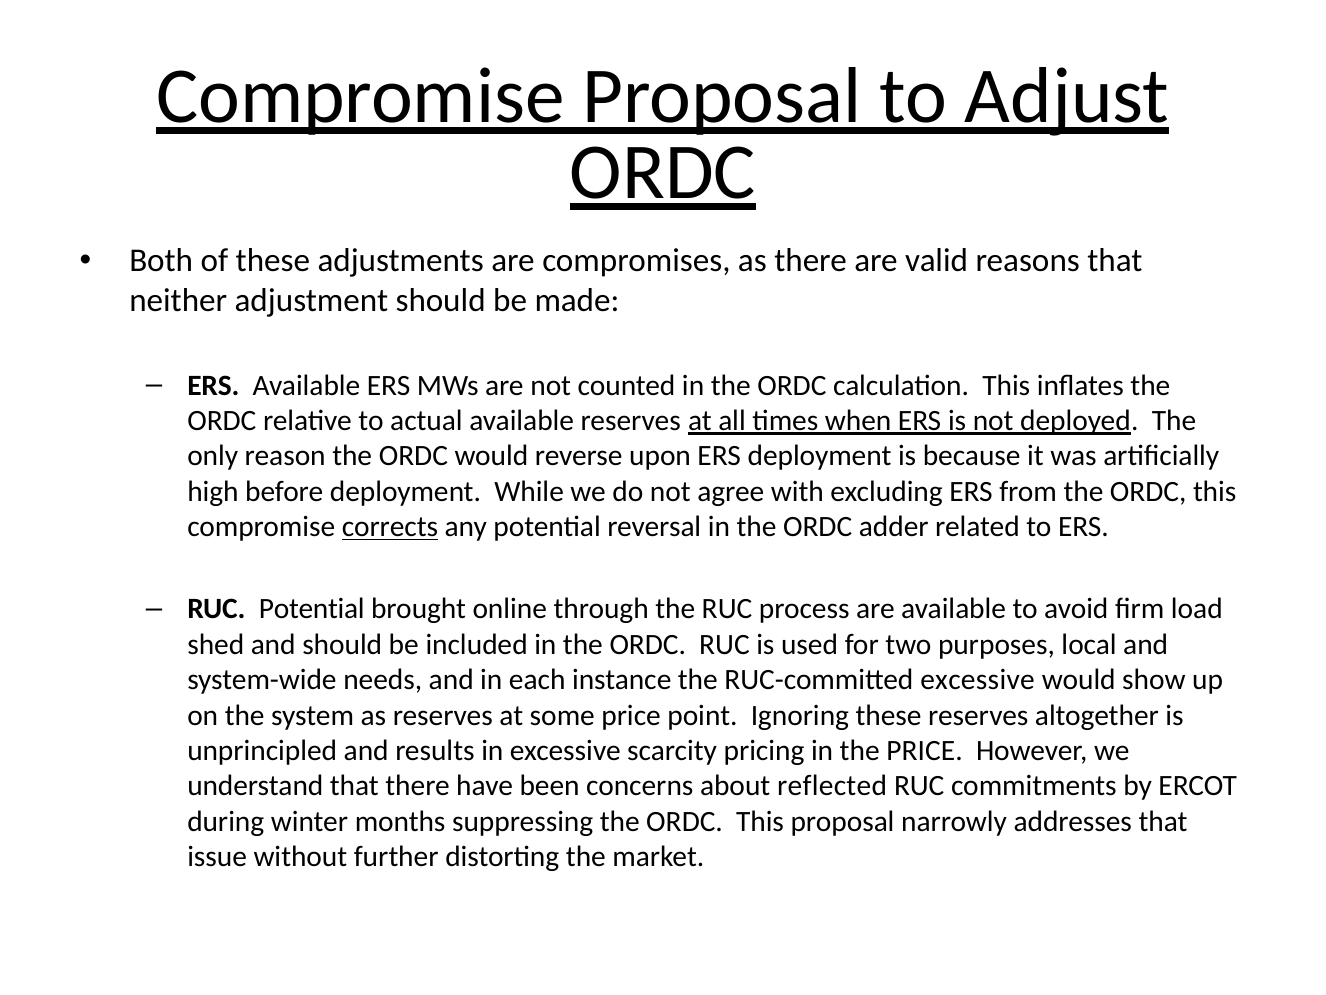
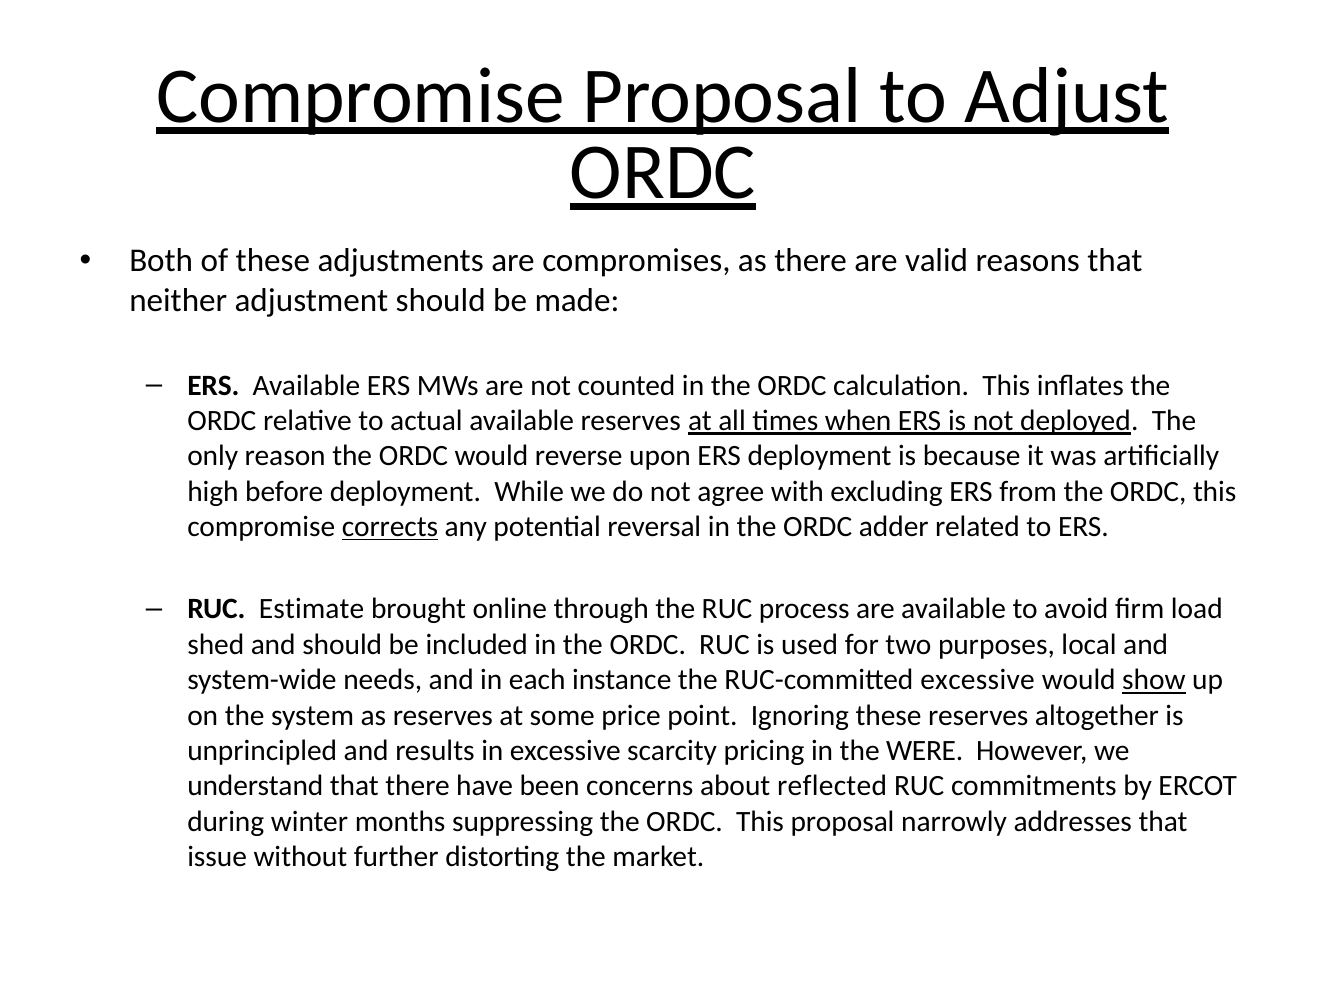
RUC Potential: Potential -> Estimate (312, 609)
show underline: none -> present (1154, 680)
the PRICE: PRICE -> WERE (925, 750)
